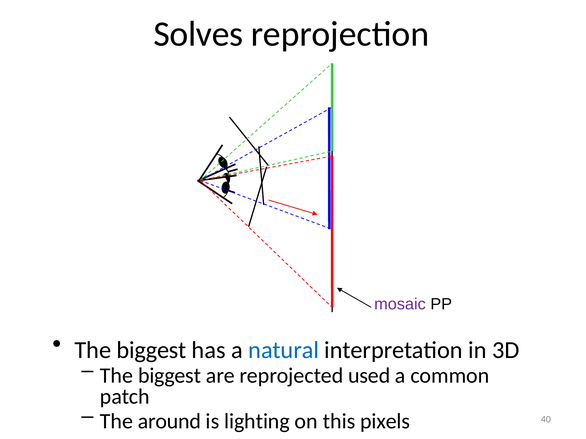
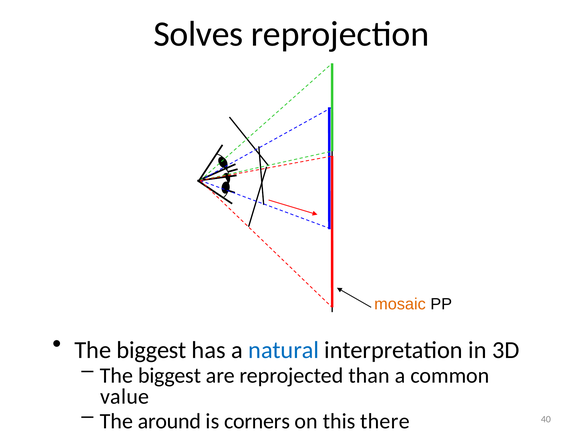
mosaic colour: purple -> orange (400, 305)
used: used -> than (369, 376)
patch: patch -> value (125, 397)
lighting: lighting -> corners (257, 422)
pixels: pixels -> there (385, 422)
